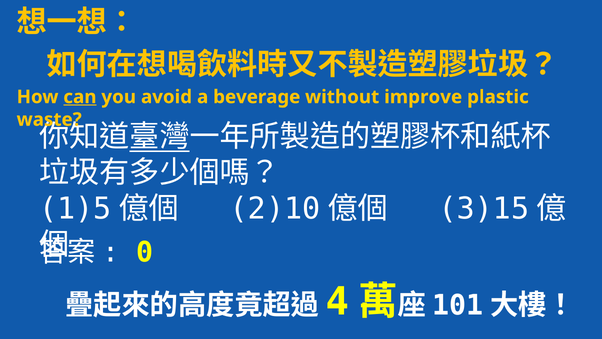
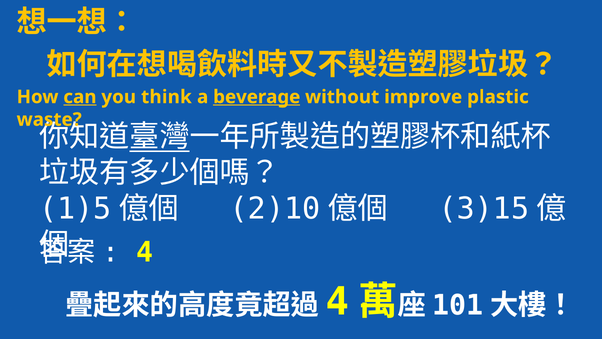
avoid: avoid -> think (166, 97)
beverage underline: none -> present (257, 97)
0: 0 -> 4 (145, 252)
